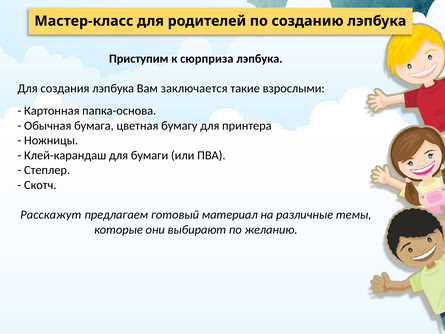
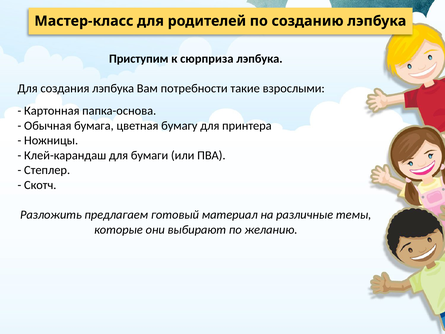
заключается: заключается -> потребности (194, 88)
Расскажут: Расскажут -> Разложить (51, 215)
